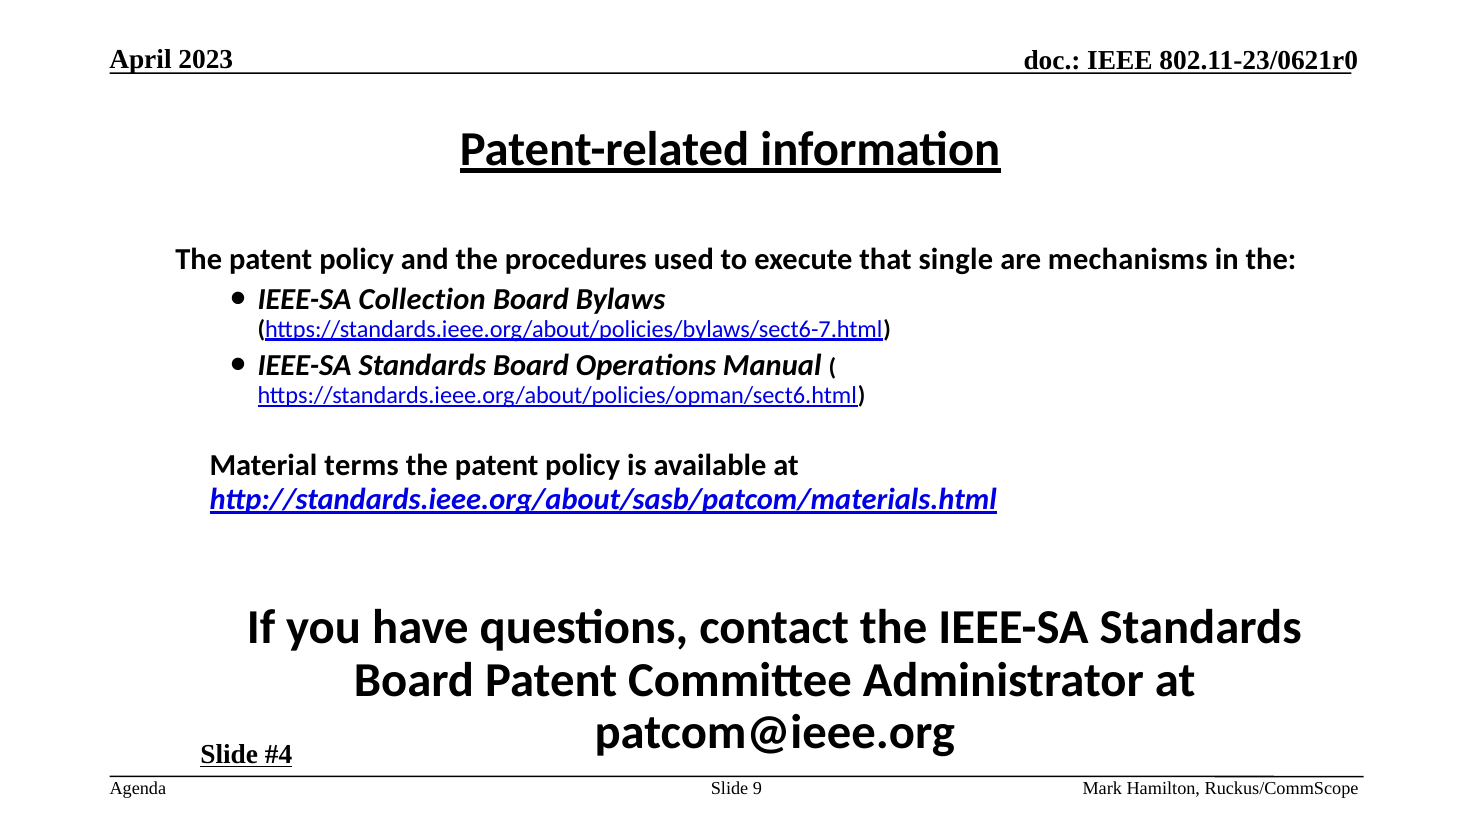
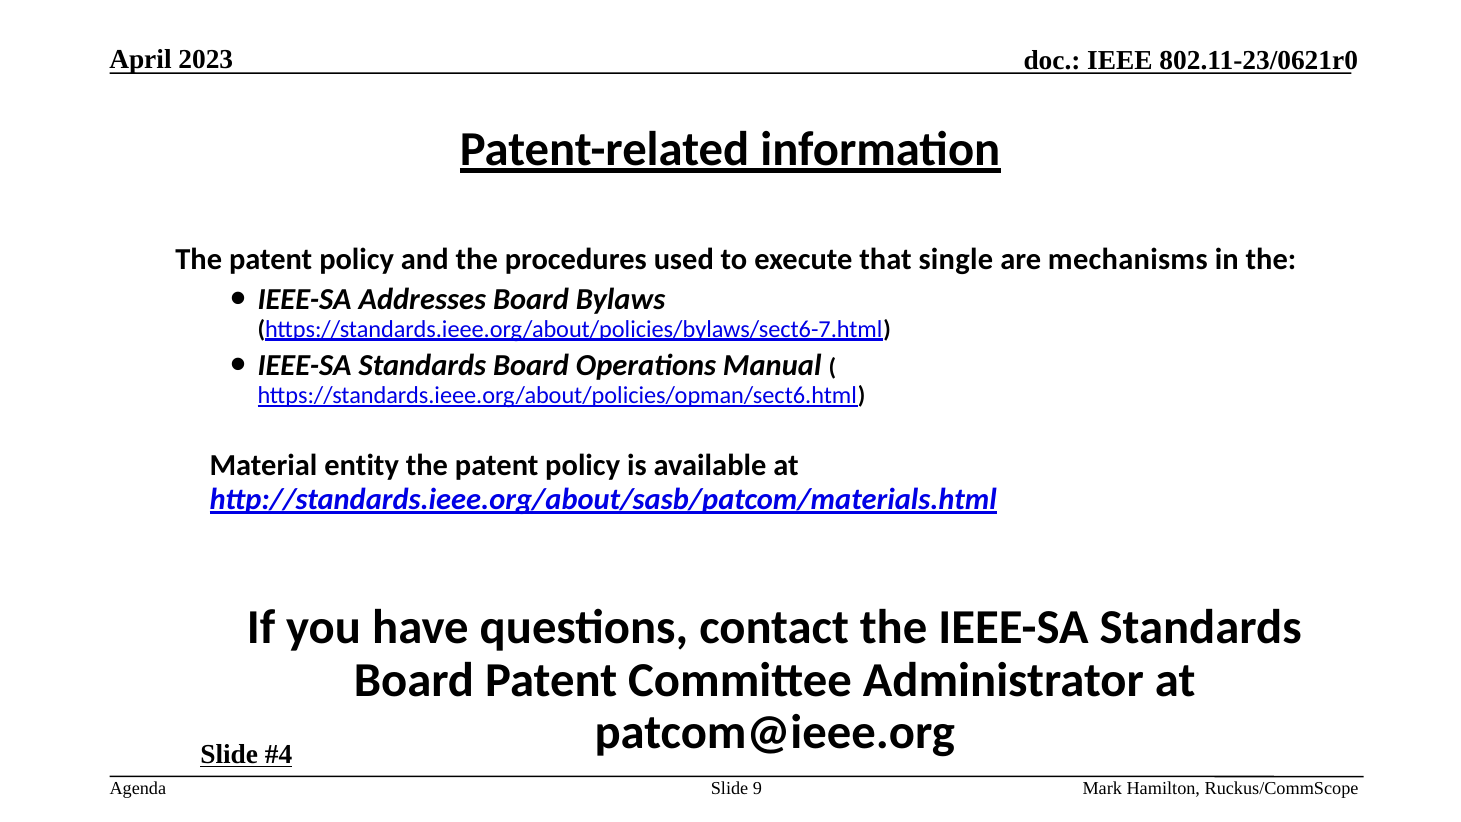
Collection: Collection -> Addresses (422, 299)
terms: terms -> entity (362, 466)
